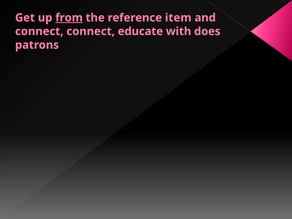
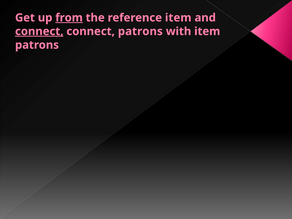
connect underline: none -> present (39, 31)
connect educate: educate -> patrons (140, 31)
with does: does -> item (207, 31)
